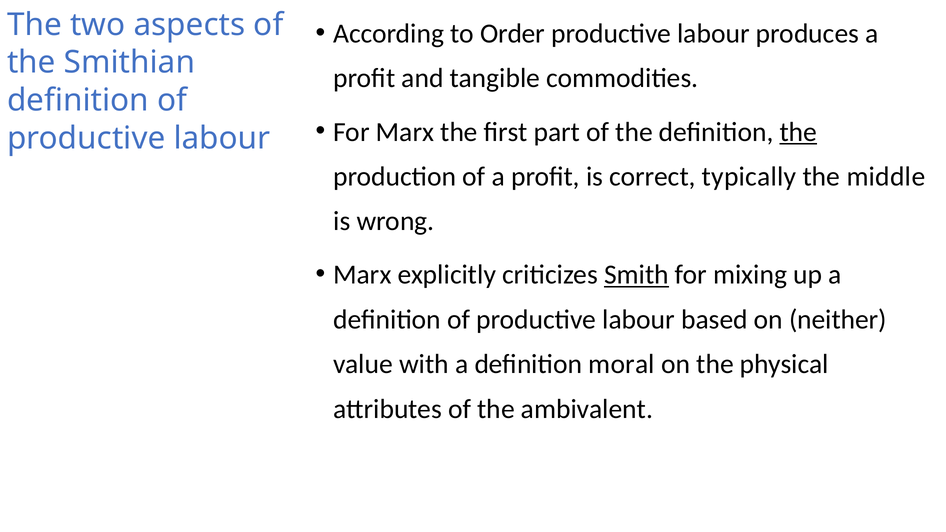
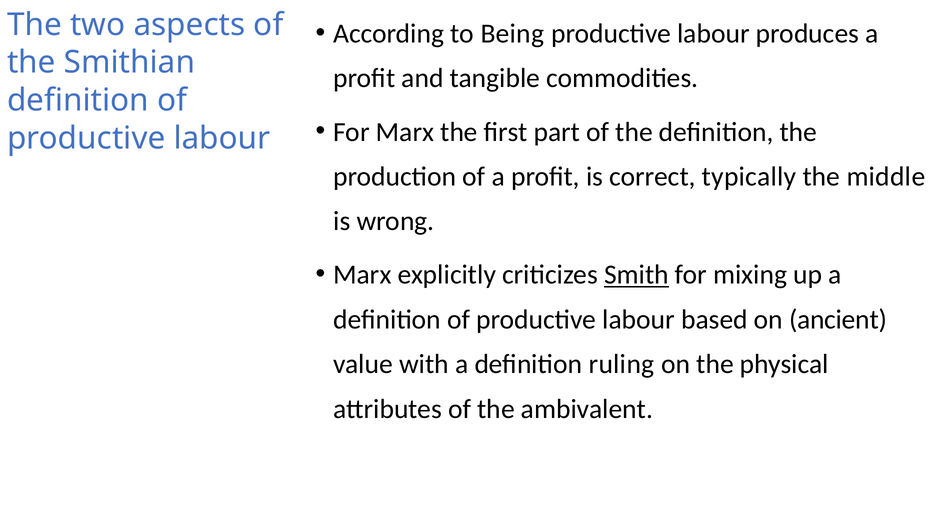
Order: Order -> Being (512, 34)
the underline: present -> none (798, 132)
neither: neither -> ancient (838, 320)
moral: moral -> ruling (621, 364)
